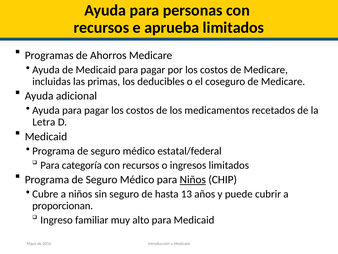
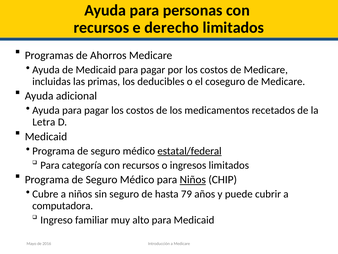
aprueba: aprueba -> derecho (172, 27)
estatal/federal underline: none -> present (189, 151)
13: 13 -> 79 (186, 194)
proporcionan: proporcionan -> computadora (63, 205)
